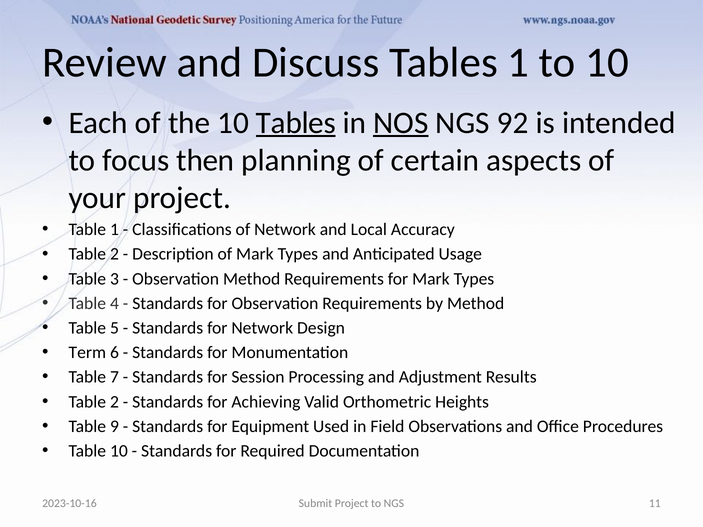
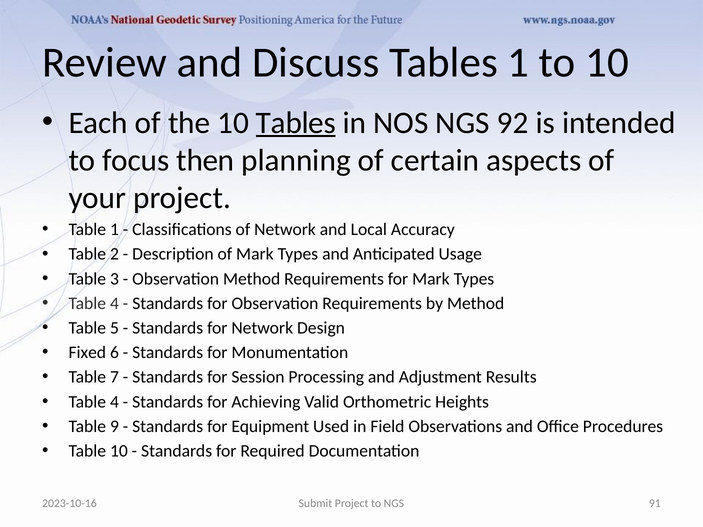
NOS underline: present -> none (401, 123)
Term: Term -> Fixed (87, 353)
2: 2 -> 4 (115, 402)
11: 11 -> 91 (655, 503)
